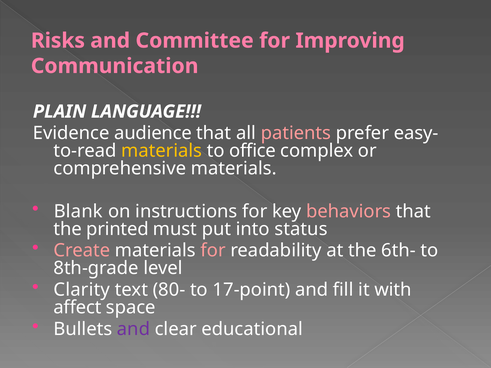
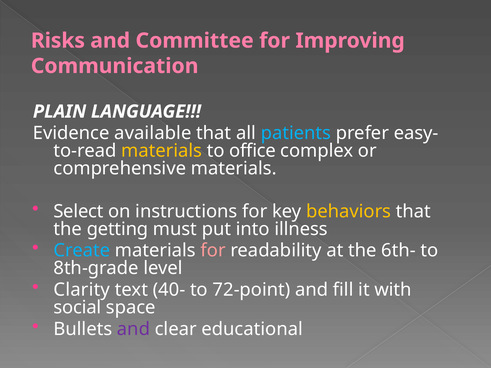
audience: audience -> available (153, 133)
patients colour: pink -> light blue (296, 133)
Blank: Blank -> Select (78, 212)
behaviors colour: pink -> yellow (349, 212)
printed: printed -> getting (117, 229)
status: status -> illness (301, 229)
Create colour: pink -> light blue (82, 251)
80-: 80- -> 40- (169, 290)
17-point: 17-point -> 72-point (251, 290)
affect: affect -> social (77, 308)
